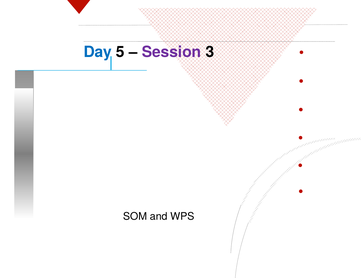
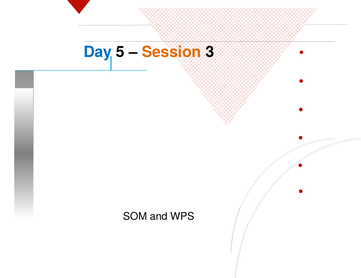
Session colour: purple -> orange (172, 52)
